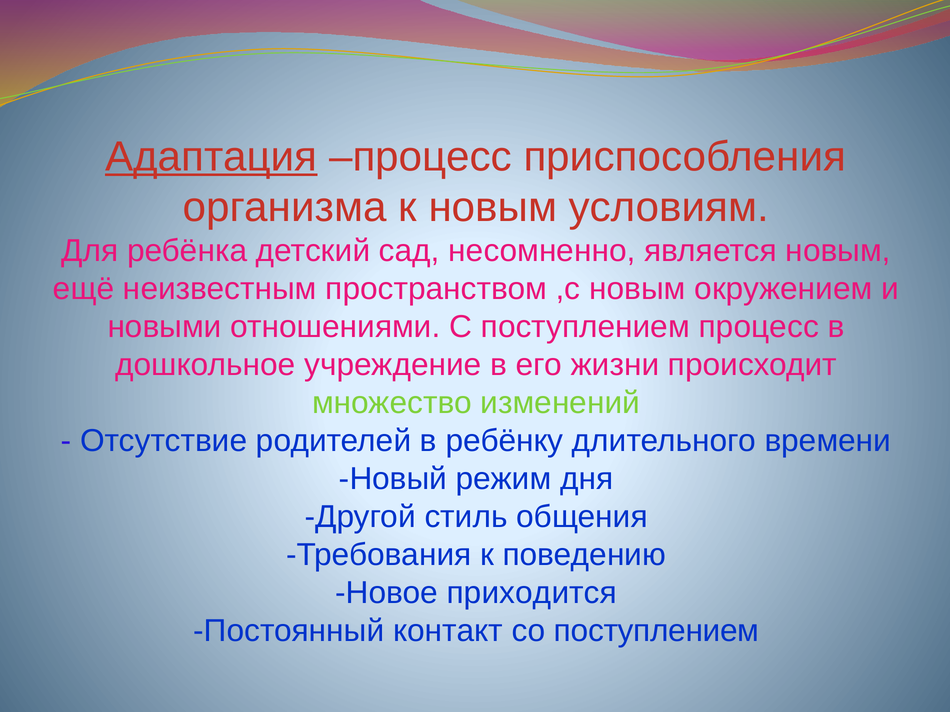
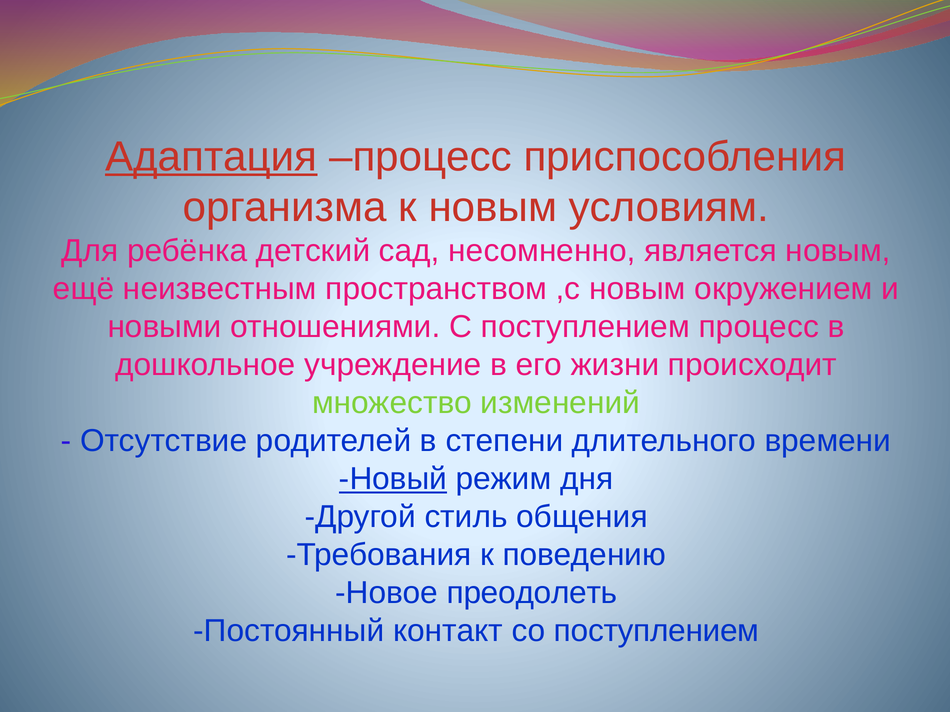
ребёнку: ребёнку -> степени (504, 441)
Новый underline: none -> present (393, 479)
приходится: приходится -> преодолеть (532, 593)
